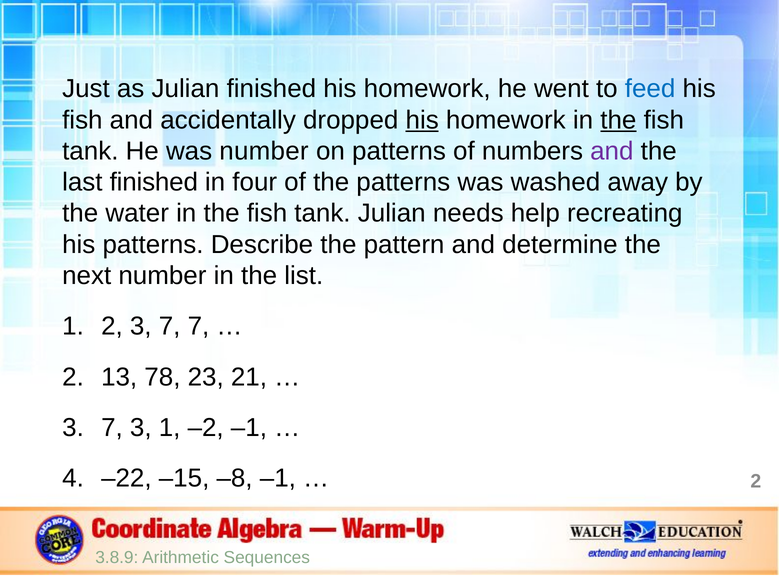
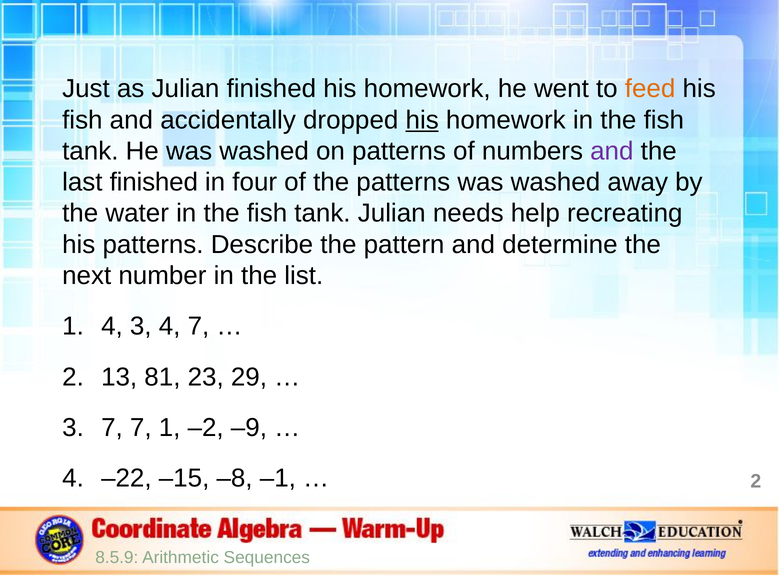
feed colour: blue -> orange (650, 89)
the underline: present -> none (618, 120)
He was number: number -> washed (264, 151)
1 2: 2 -> 4 (112, 326)
7: 7 -> 4 (170, 326)
78: 78 -> 81 (162, 377)
21: 21 -> 29 (249, 377)
7 3: 3 -> 7 (141, 428)
–2 –1: –1 -> –9 (249, 428)
3.8.9: 3.8.9 -> 8.5.9 (117, 558)
